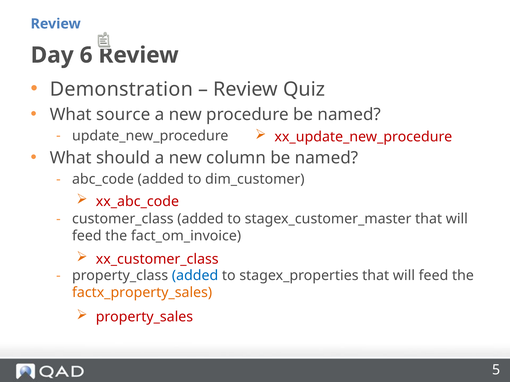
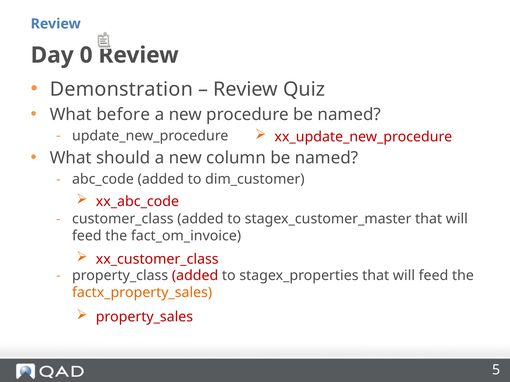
6: 6 -> 0 (86, 55)
source: source -> before (123, 115)
added colour: blue -> red (195, 276)
